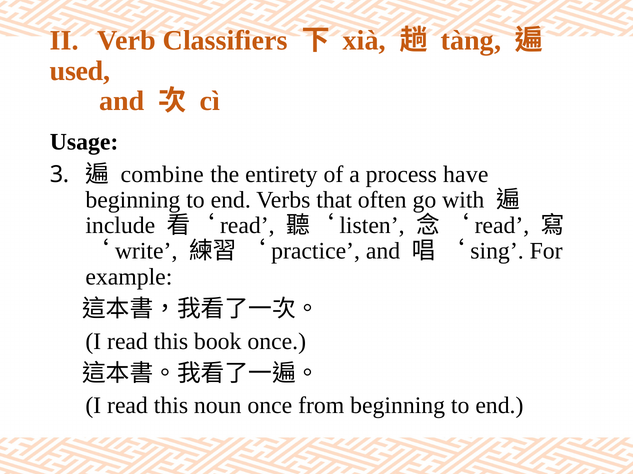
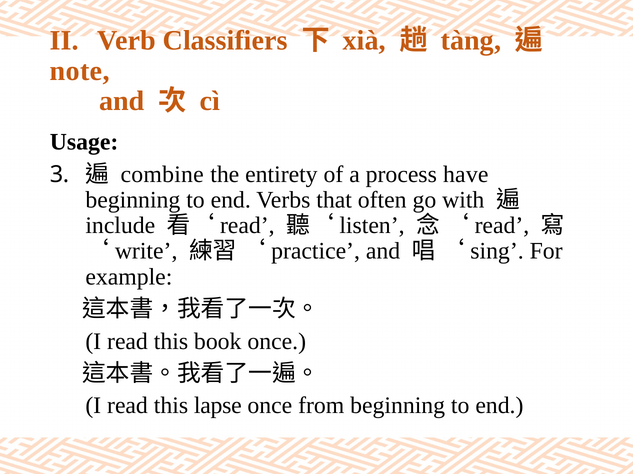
used: used -> note (80, 71)
noun: noun -> lapse (218, 406)
